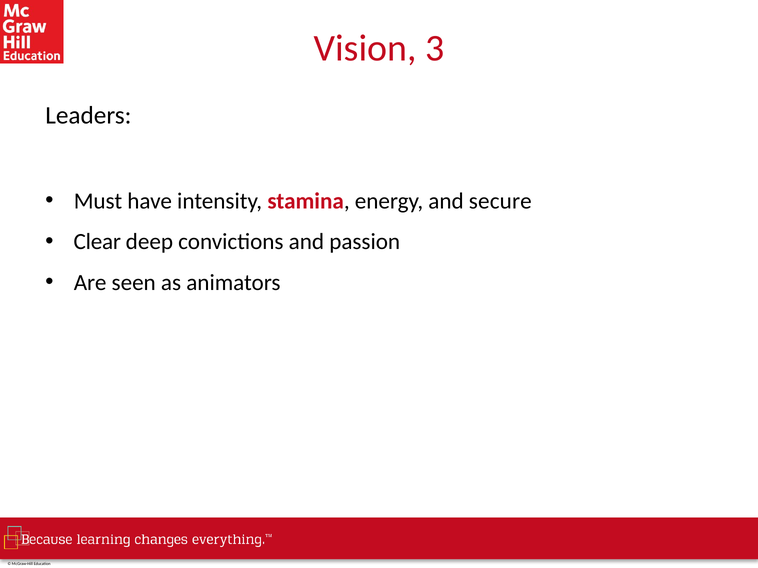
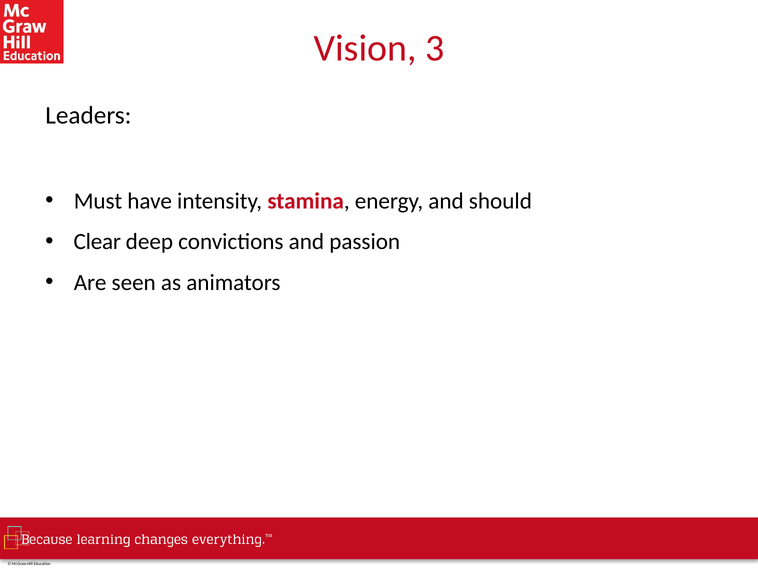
secure: secure -> should (500, 201)
